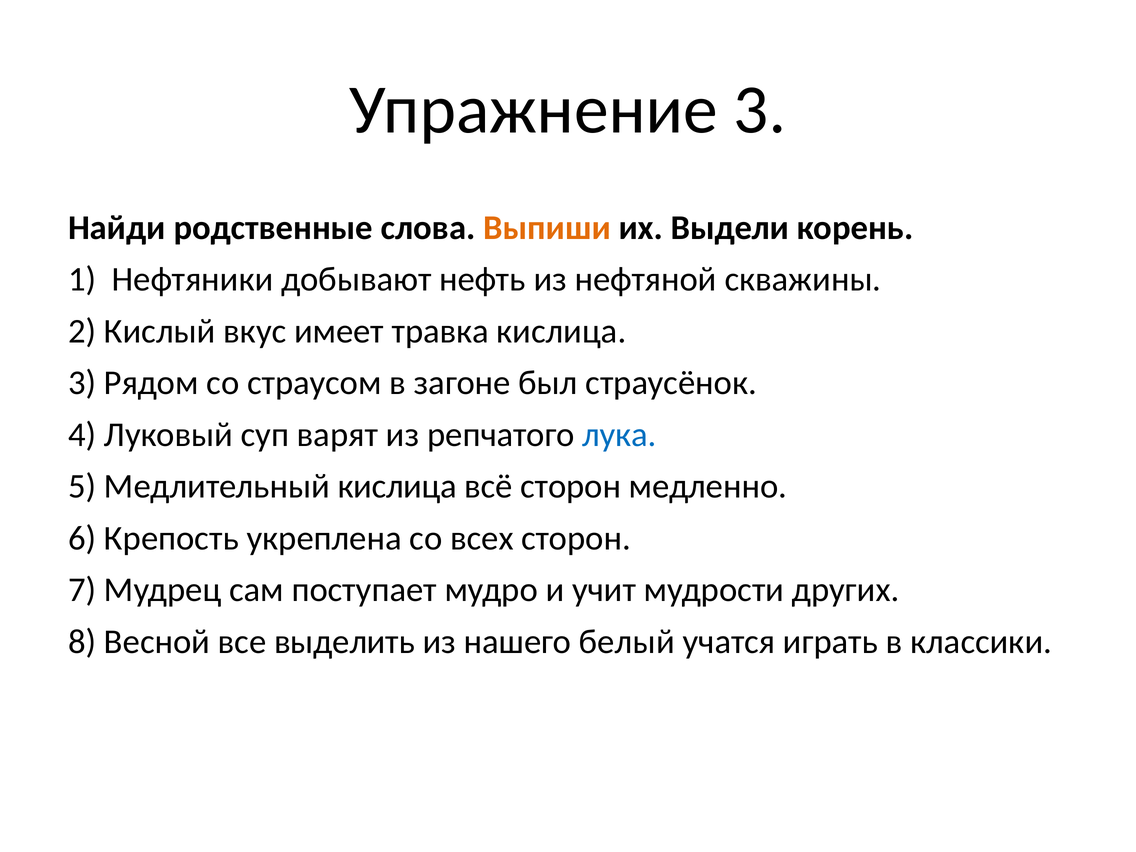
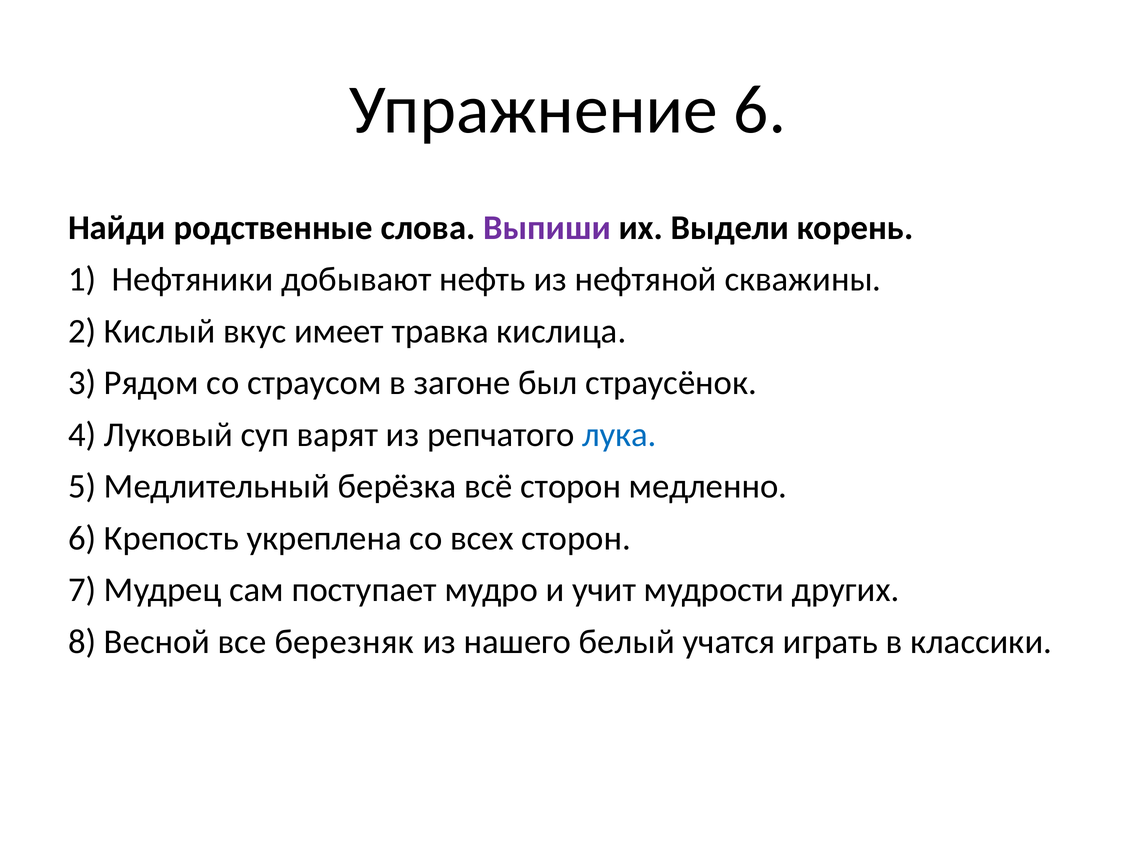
Упражнение 3: 3 -> 6 (760, 110)
Выпиши colour: orange -> purple (547, 228)
Медлительный кислица: кислица -> берёзка (397, 486)
выделить: выделить -> березняк (344, 642)
